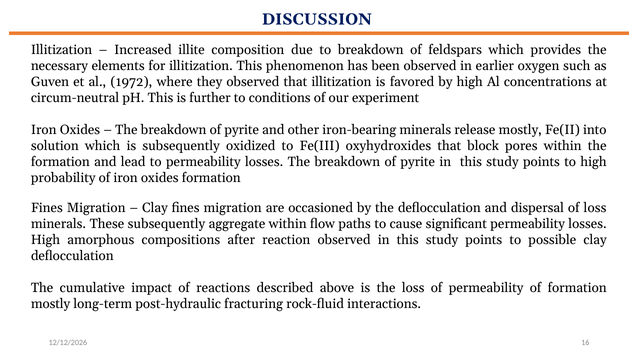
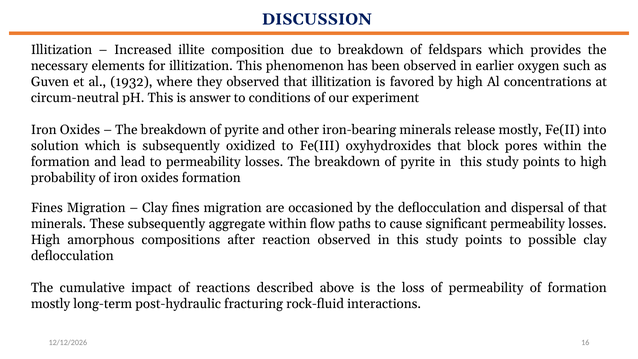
1972: 1972 -> 1932 (131, 82)
further: further -> answer (210, 98)
of loss: loss -> that (595, 208)
